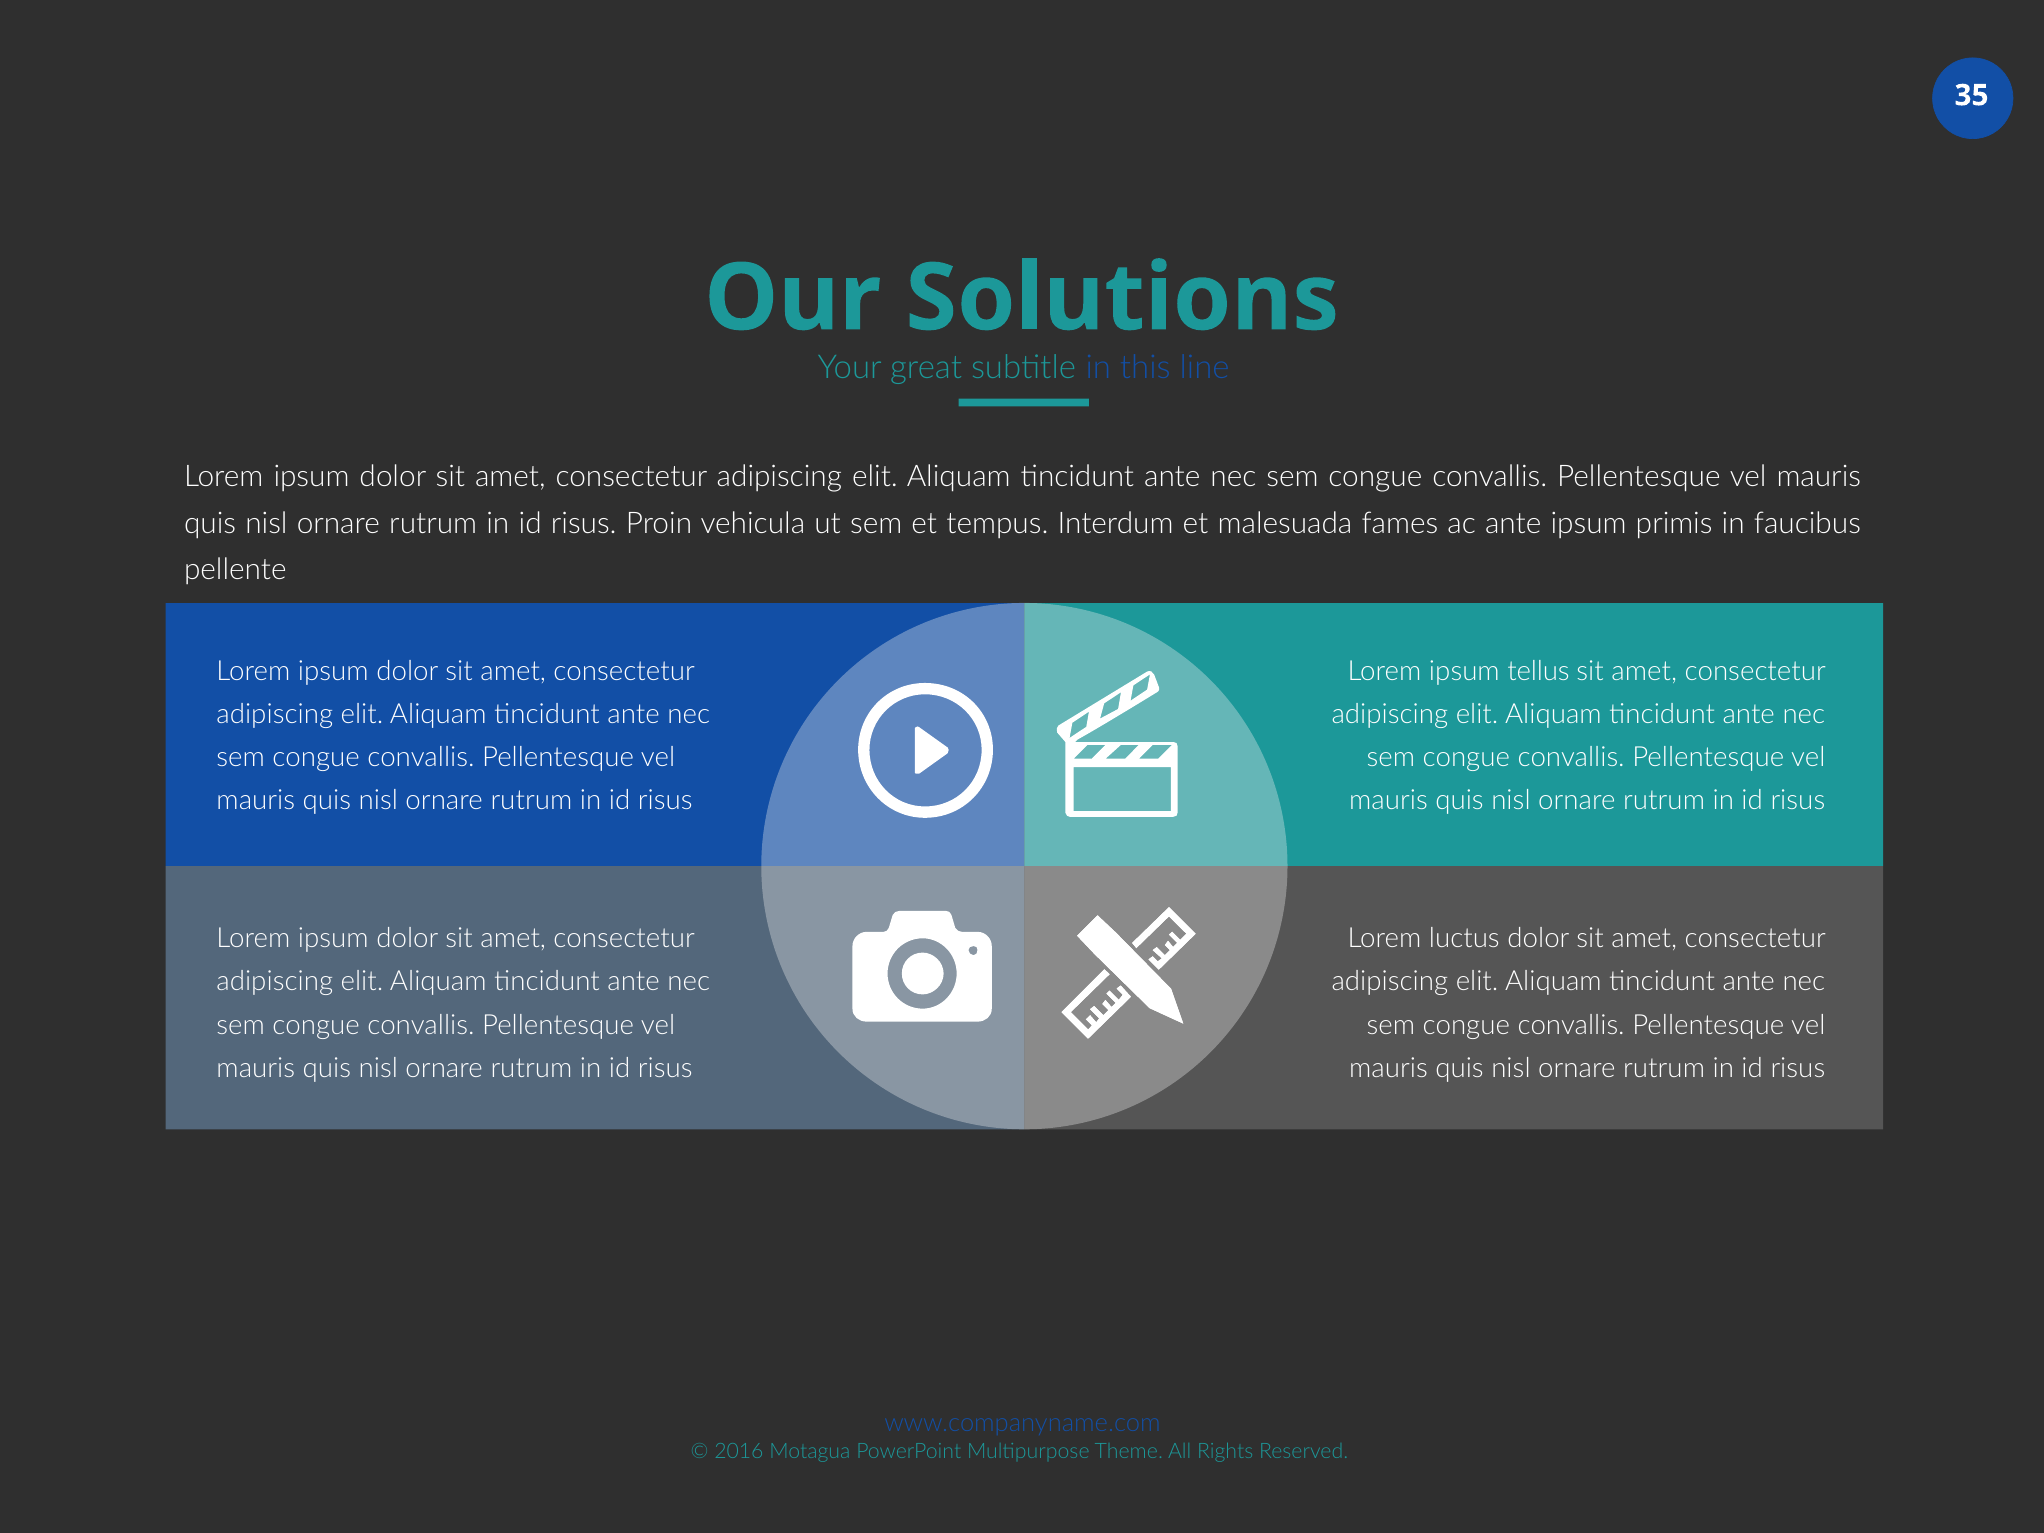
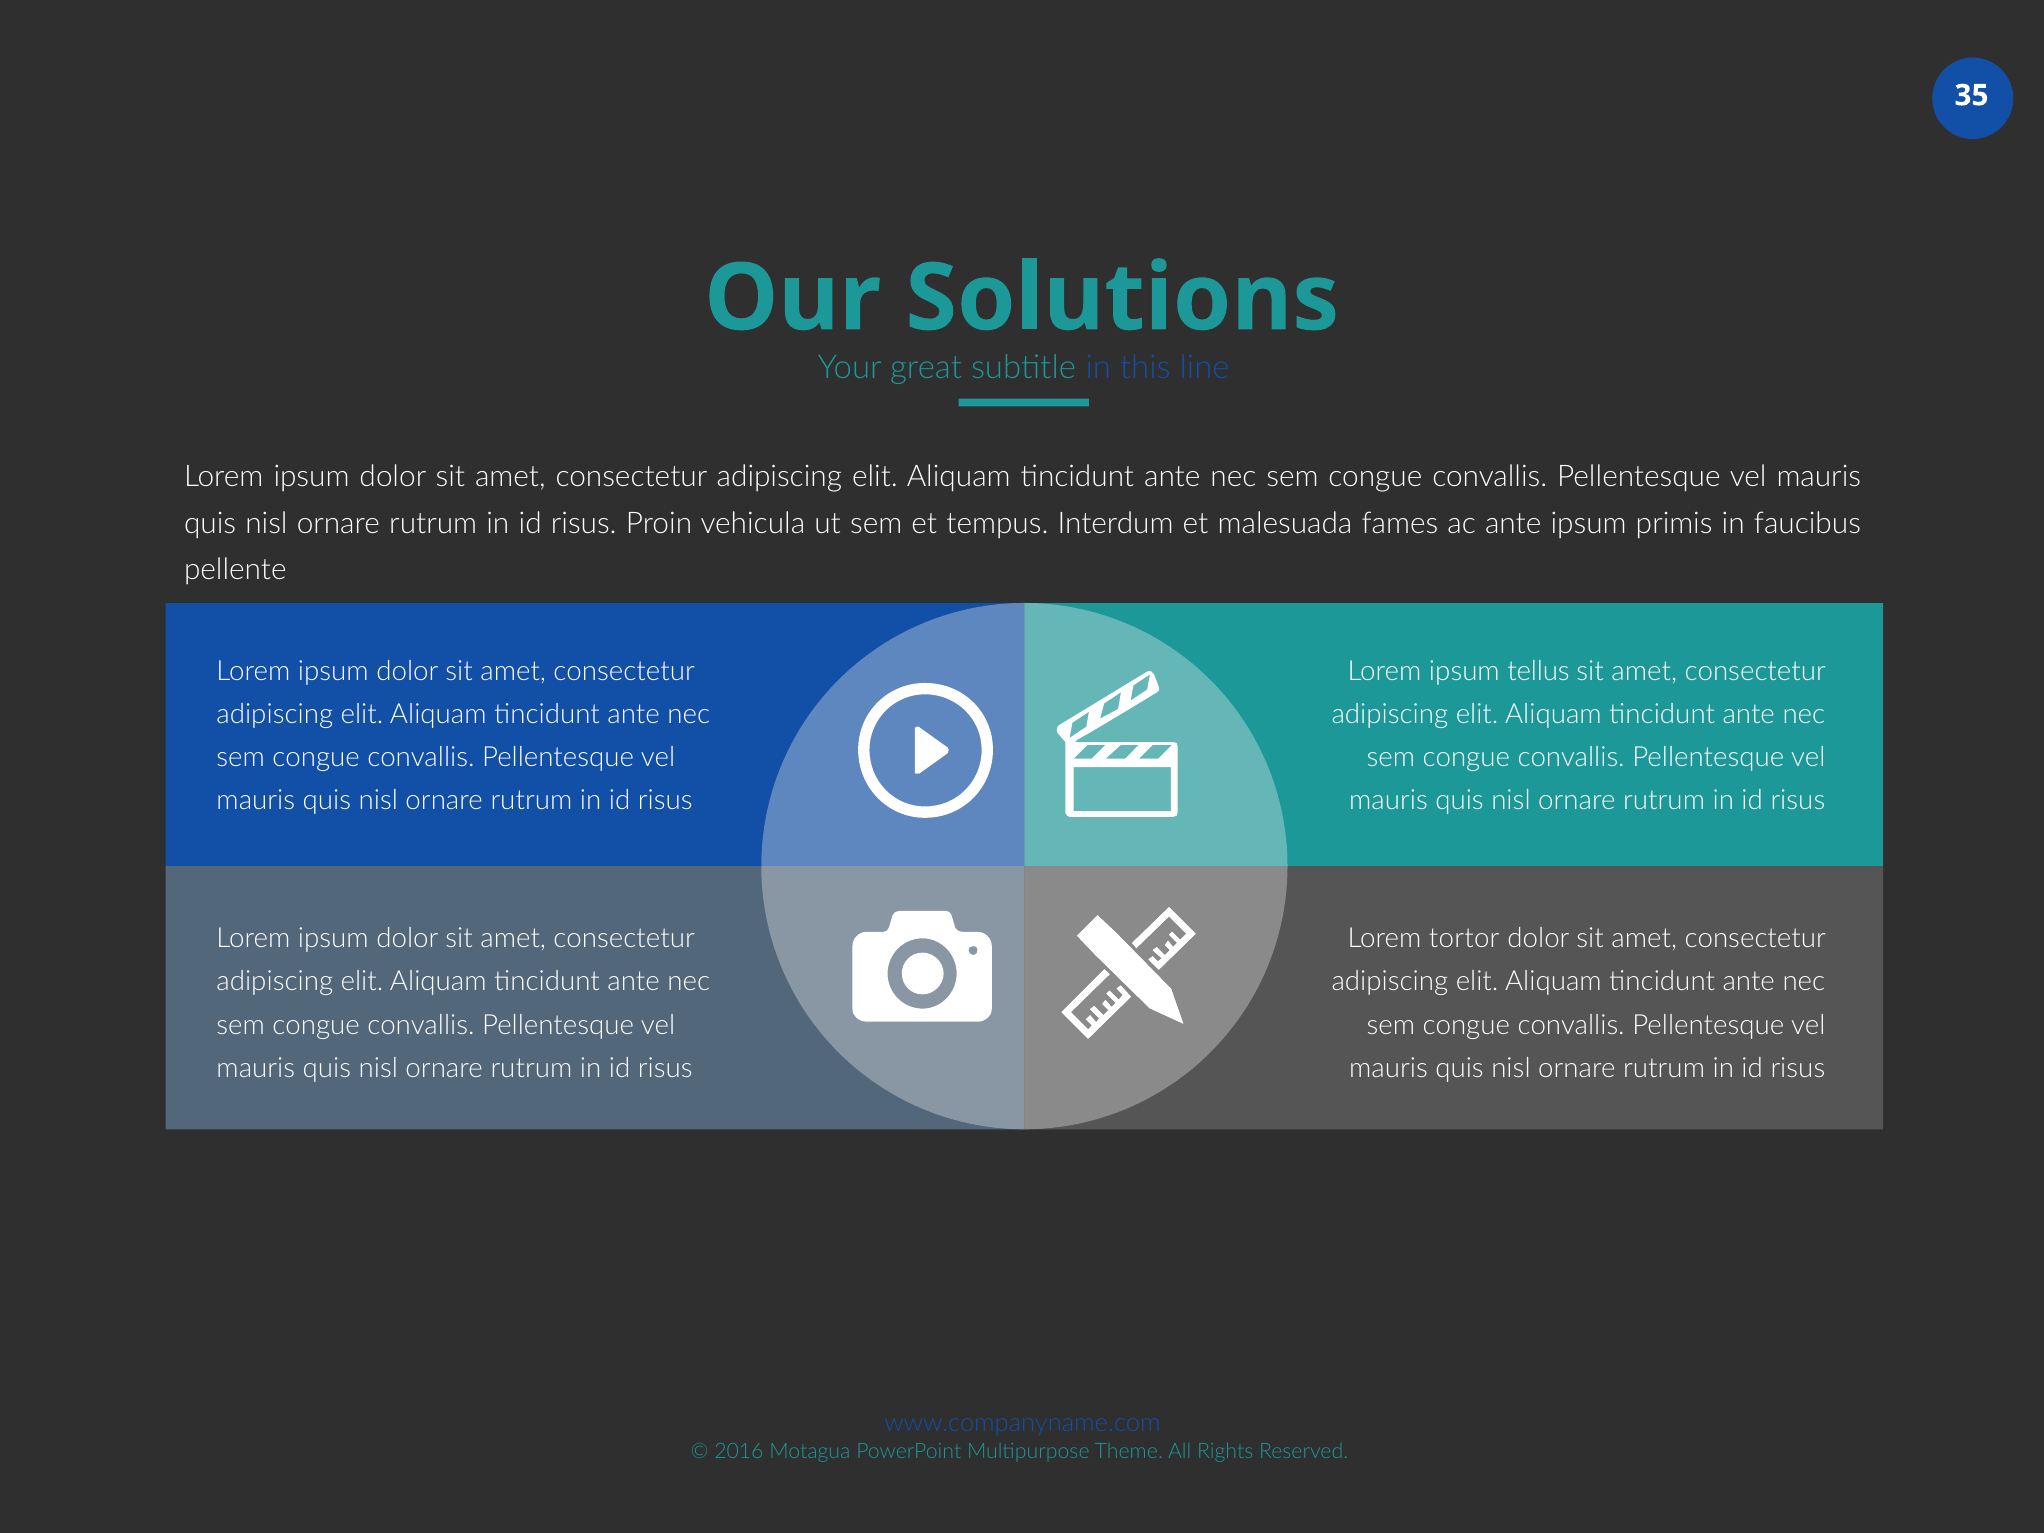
luctus: luctus -> tortor (1464, 939)
